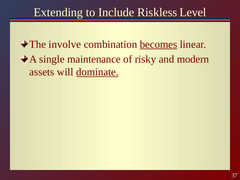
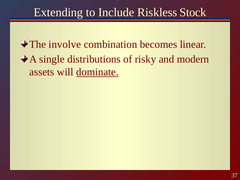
Level: Level -> Stock (193, 12)
becomes underline: present -> none (159, 44)
maintenance: maintenance -> distributions (94, 59)
